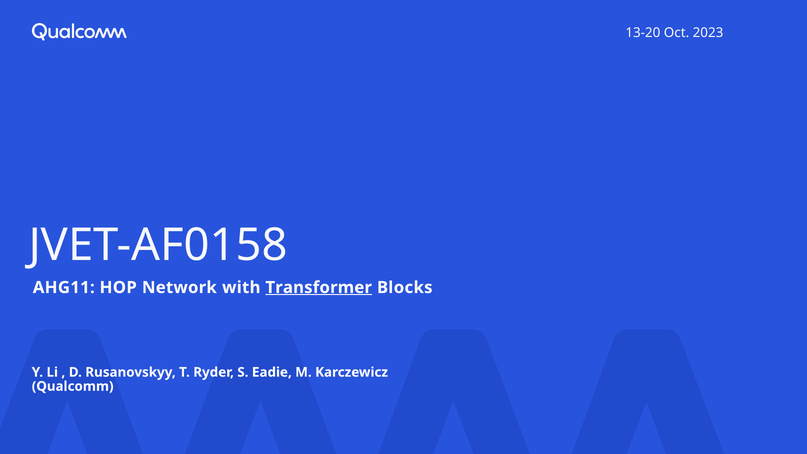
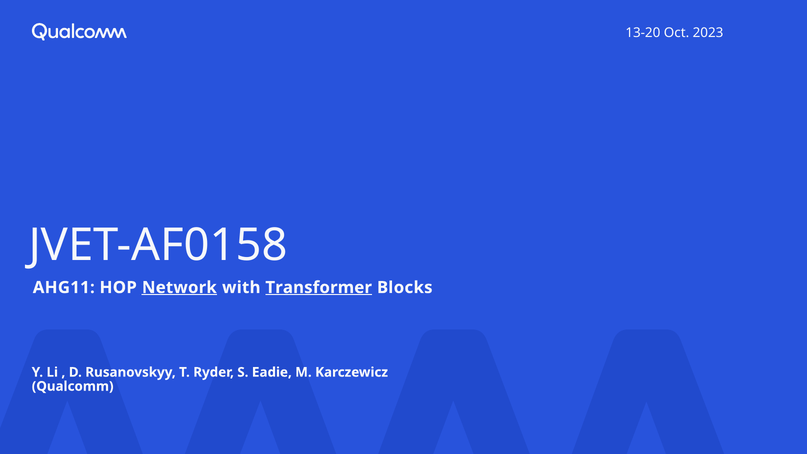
Network underline: none -> present (179, 287)
